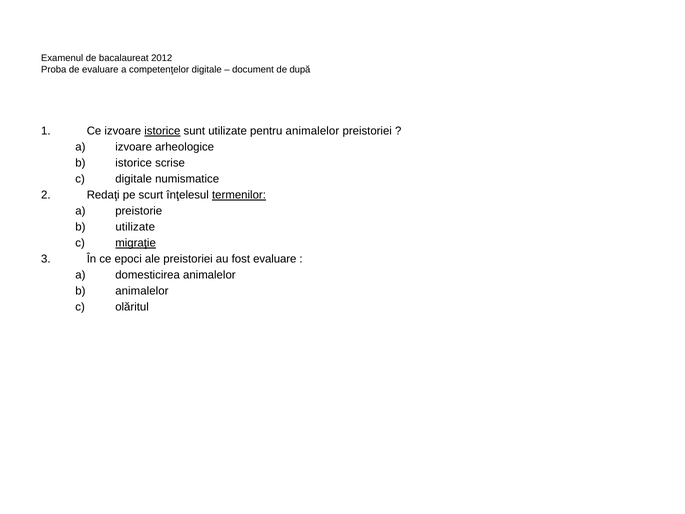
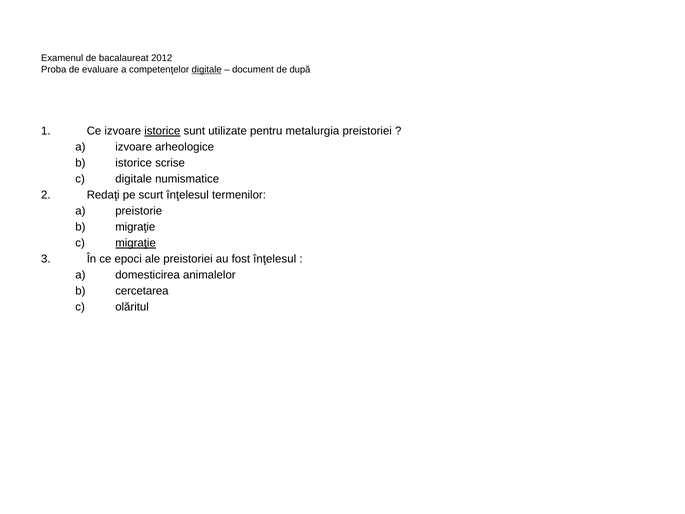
digitale underline: none -> present (207, 70)
pentru animalelor: animalelor -> metalurgia (312, 131)
termenilor underline: present -> none (239, 195)
utilizate: utilizate -> migraţie (135, 227)
fost evaluare: evaluare -> înţelesul (275, 259)
animalelor: animalelor -> cercetarea (142, 291)
